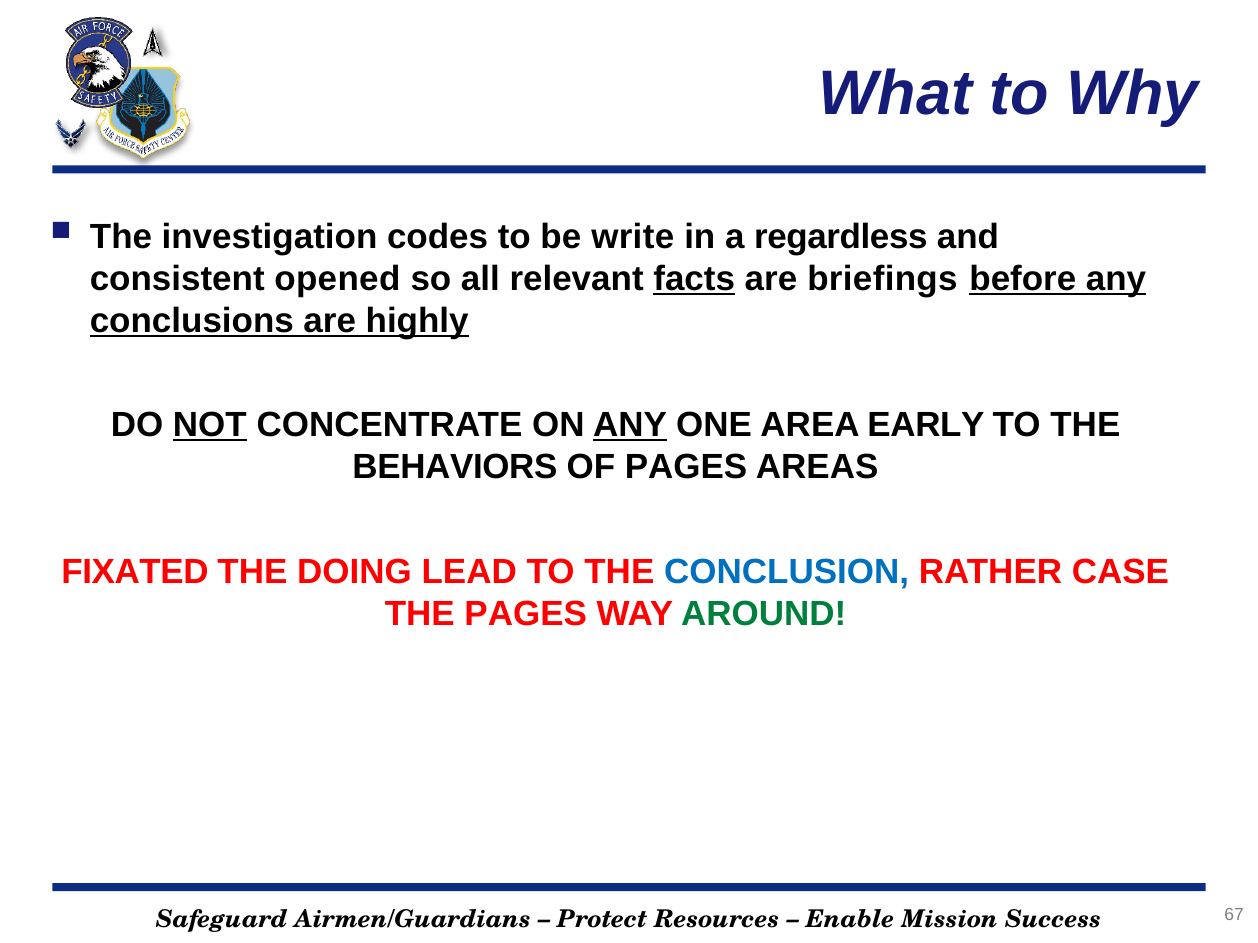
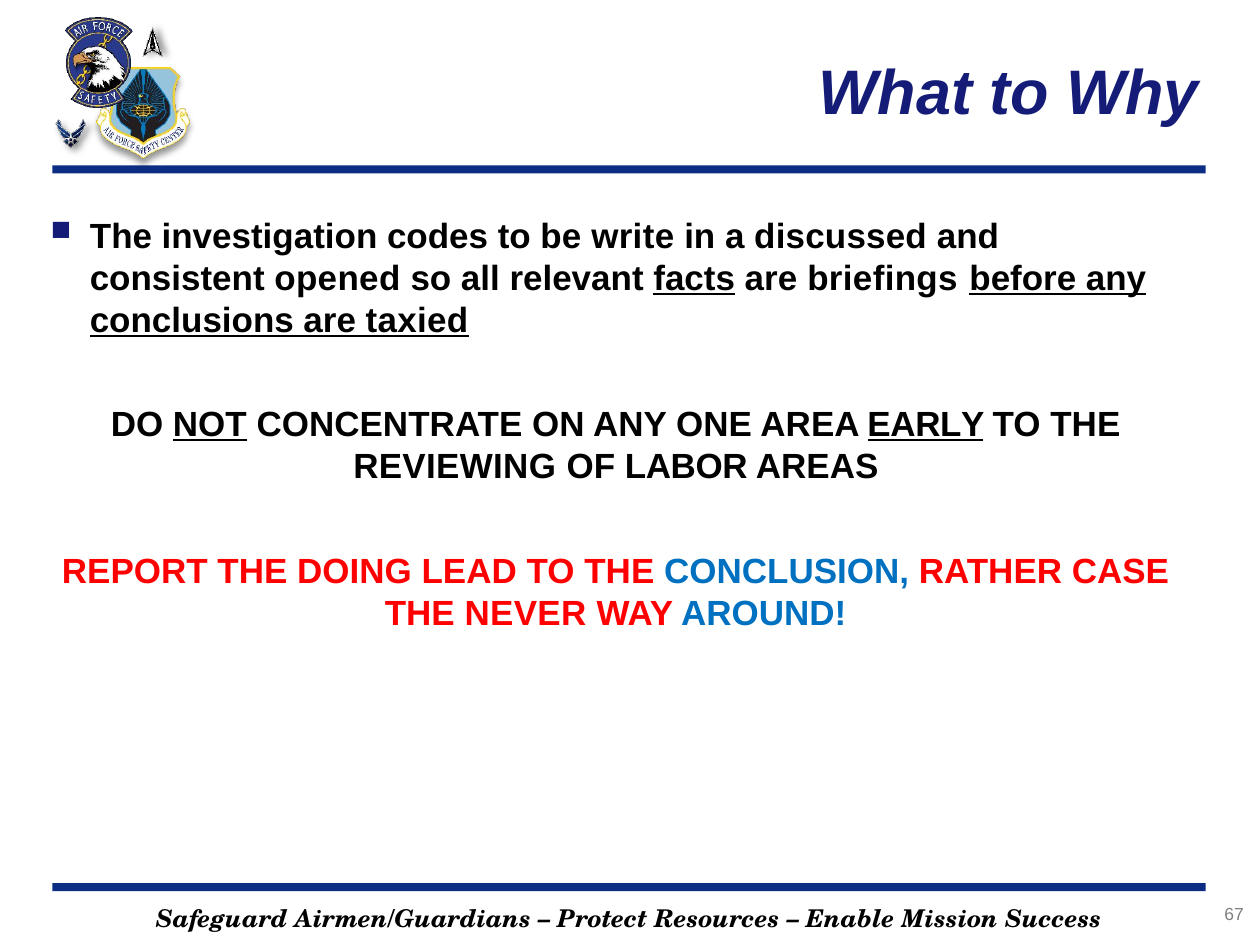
regardless: regardless -> discussed (841, 237)
highly: highly -> taxied (417, 321)
ANY underline: present -> none (630, 426)
EARLY underline: none -> present (926, 426)
BEHAVIORS: BEHAVIORS -> REVIEWING (455, 467)
OF PAGES: PAGES -> LABOR (686, 467)
FIXATED: FIXATED -> REPORT (135, 572)
THE PAGES: PAGES -> NEVER (526, 614)
AROUND colour: green -> blue (764, 614)
